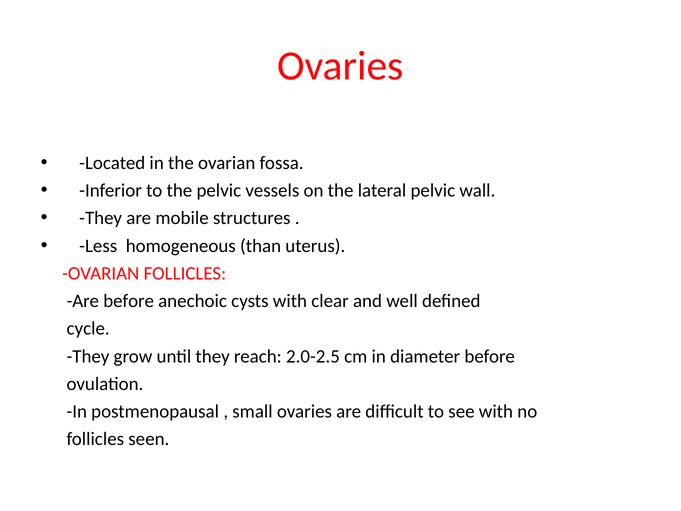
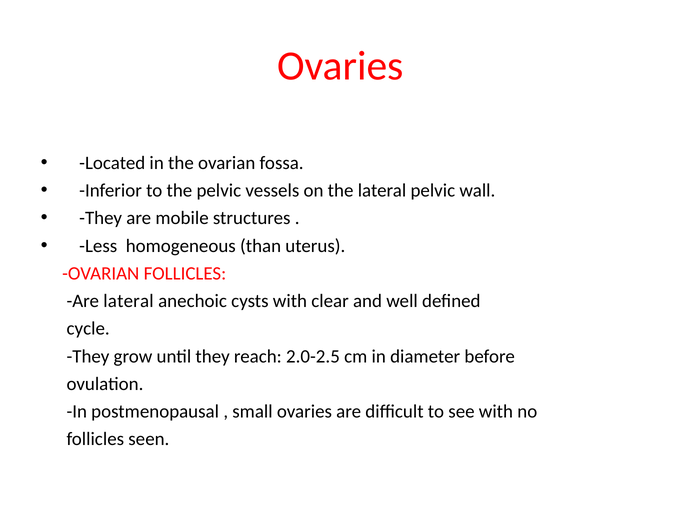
Are before: before -> lateral (128, 301)
